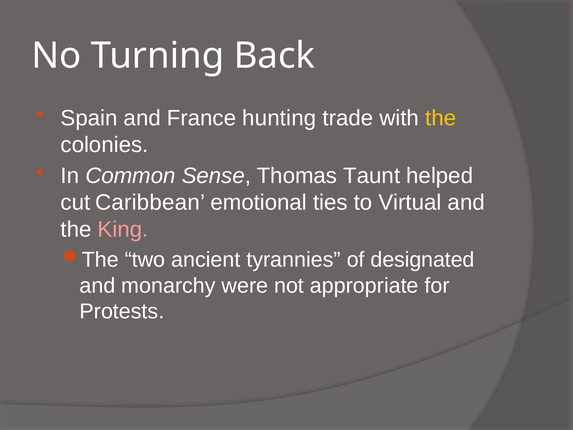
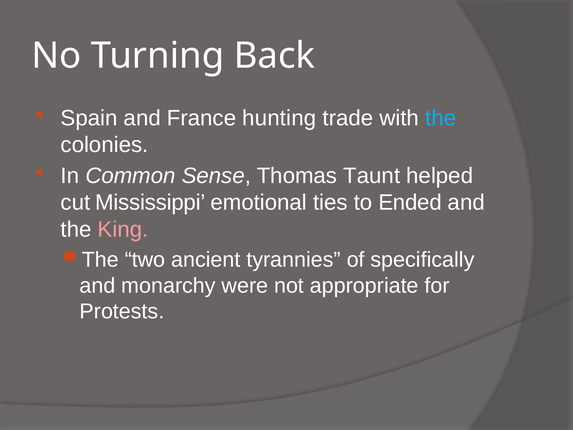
the colour: yellow -> light blue (441, 118)
Caribbean: Caribbean -> Mississippi (150, 203)
Virtual: Virtual -> Ended (410, 203)
designated: designated -> specifically (422, 260)
